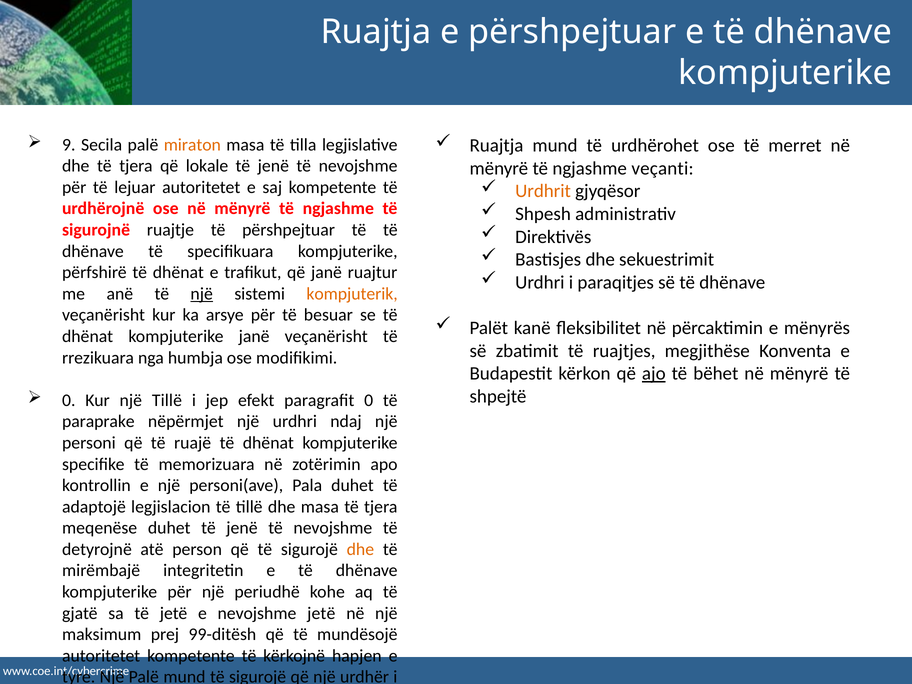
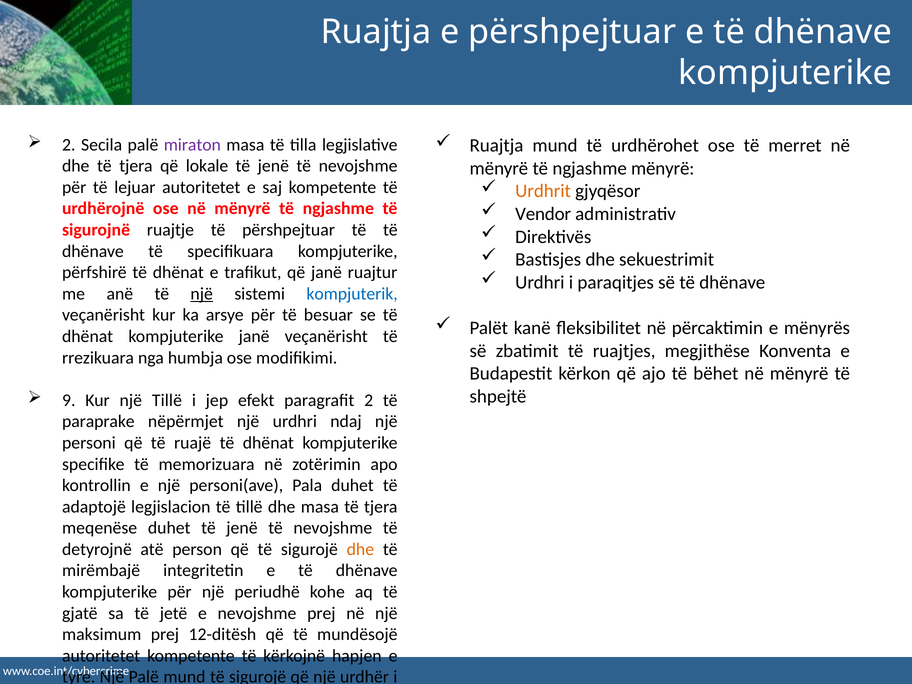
9: 9 -> 2 (69, 145)
miraton colour: orange -> purple (192, 145)
ngjashme veçanti: veçanti -> mënyrë (663, 168)
Shpesh: Shpesh -> Vendor (543, 214)
kompjuterik colour: orange -> blue (352, 294)
ajo underline: present -> none (654, 374)
0: 0 -> 9 (69, 400)
paragrafit 0: 0 -> 2 (369, 400)
nevojshme jetë: jetë -> prej (321, 613)
99-ditësh: 99-ditësh -> 12-ditësh (222, 634)
